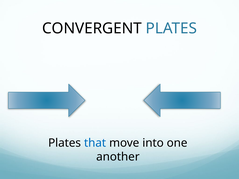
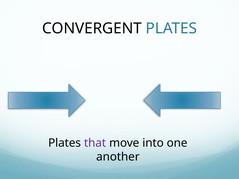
that colour: blue -> purple (95, 143)
